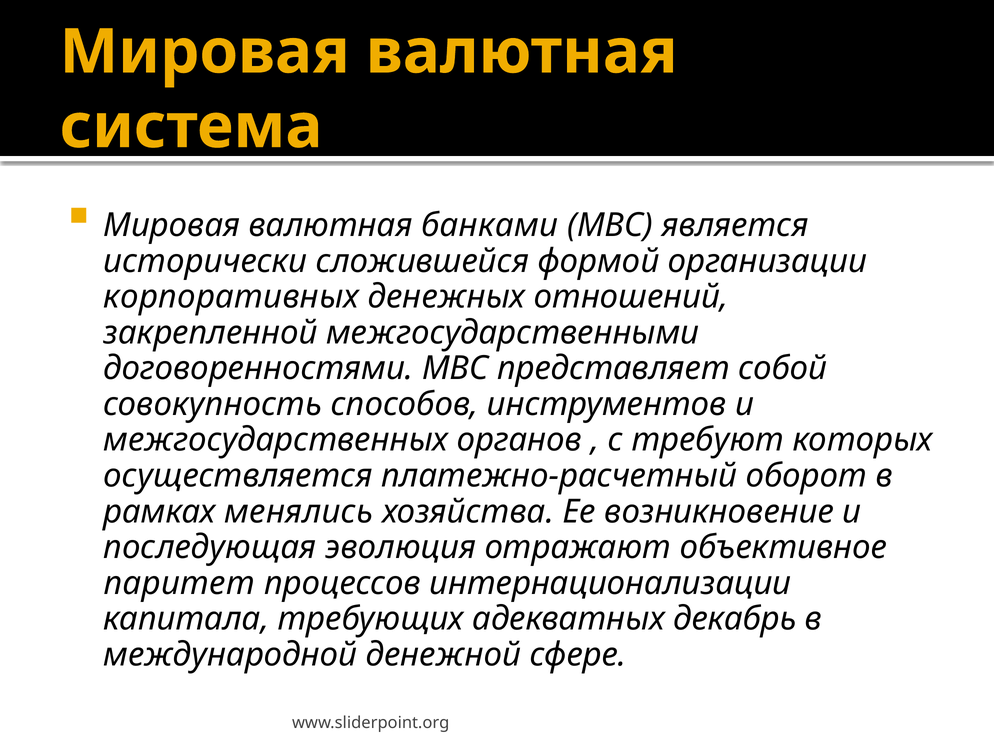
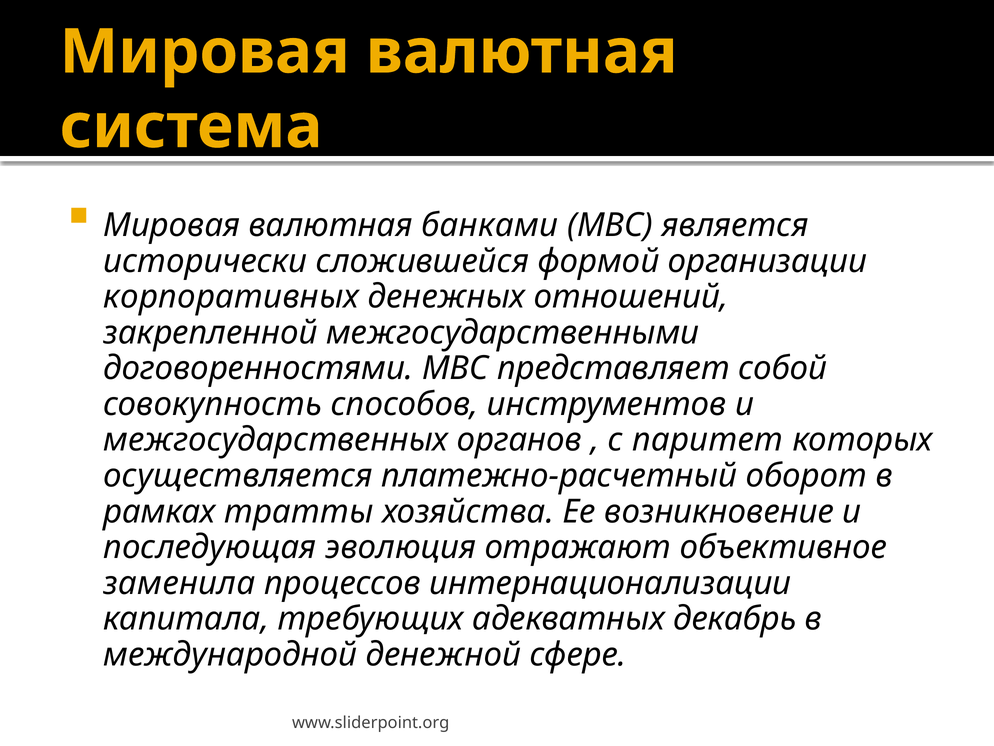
требуют: требуют -> паритет (708, 440)
менялись: менялись -> тратты (299, 511)
паритет: паритет -> заменила (179, 583)
